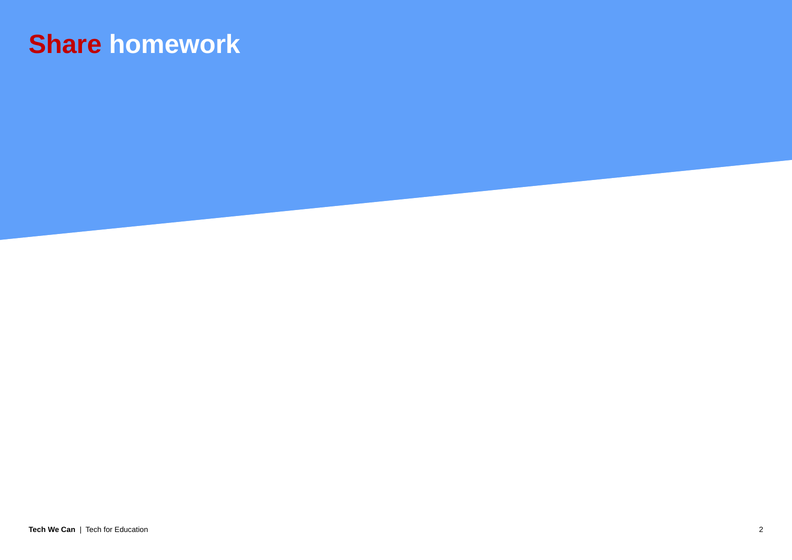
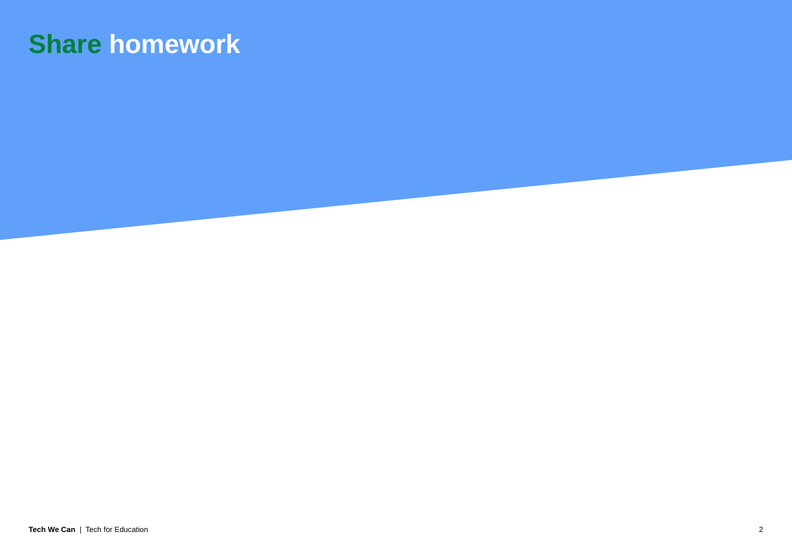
Share colour: red -> green (65, 45)
